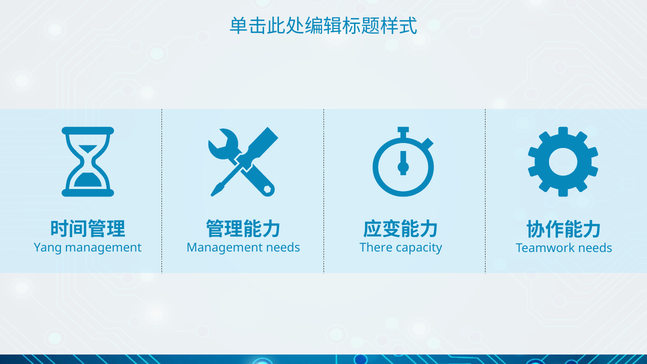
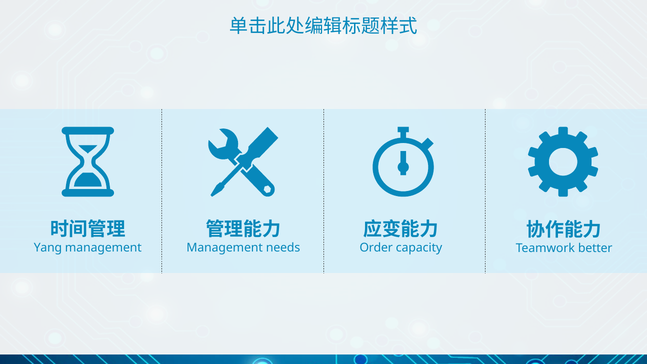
There: There -> Order (376, 248)
Teamwork needs: needs -> better (595, 248)
